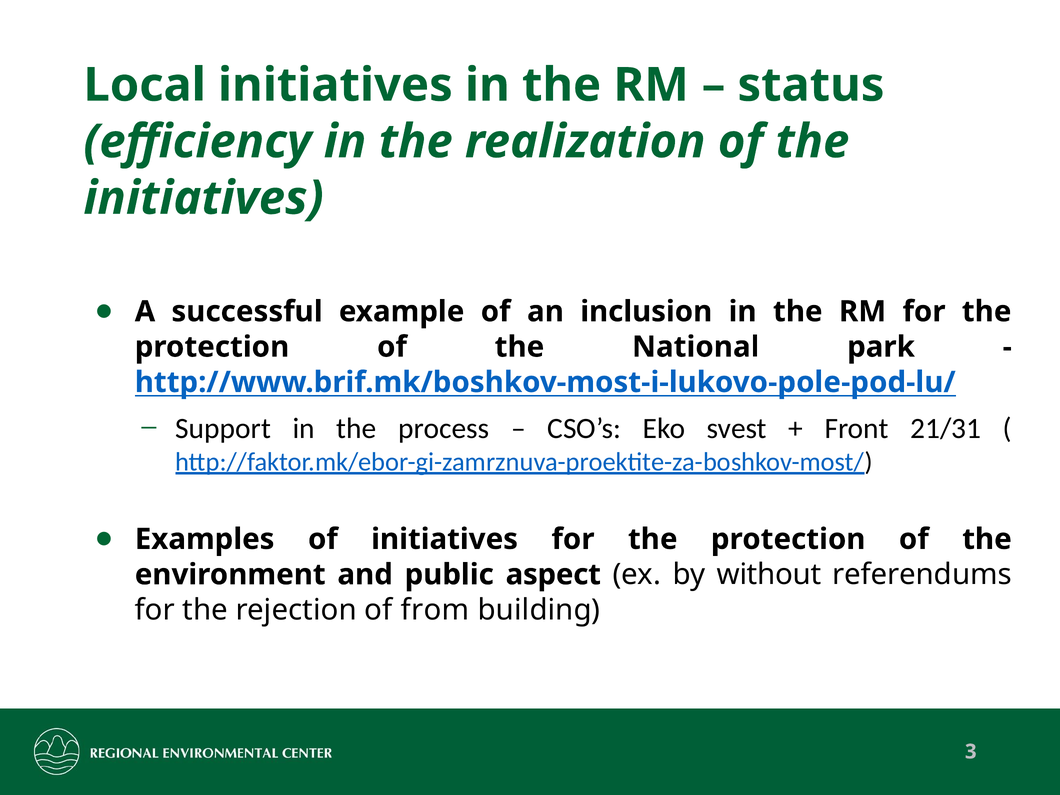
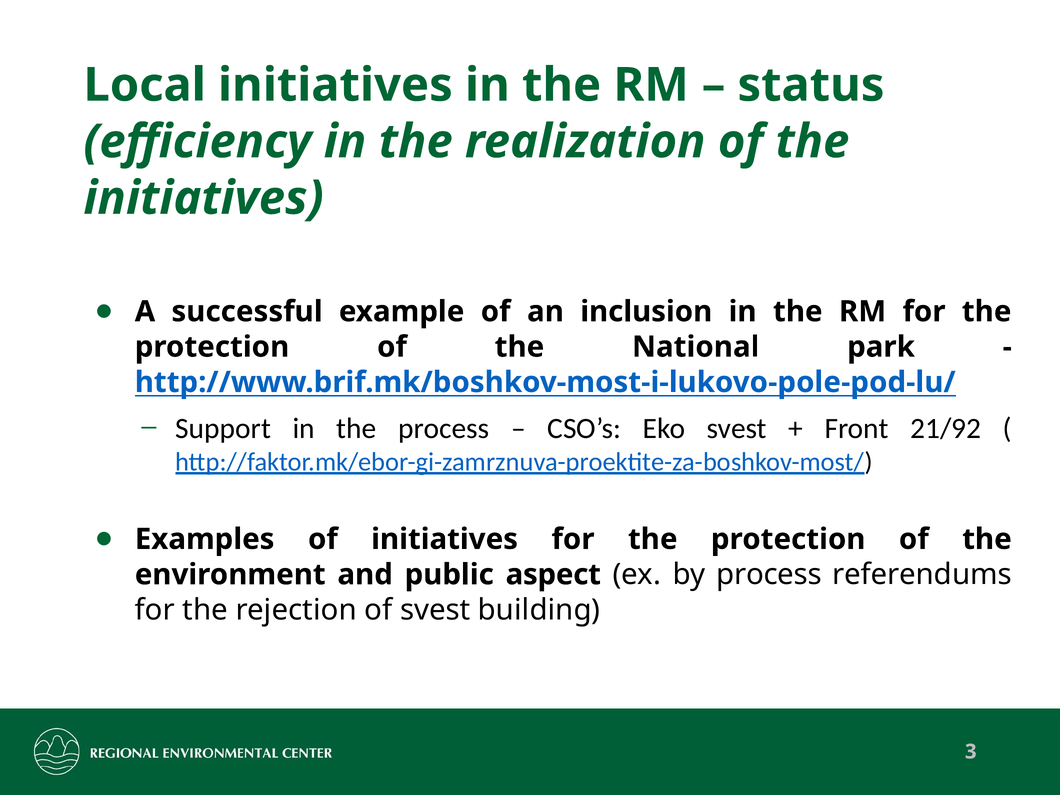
21/31: 21/31 -> 21/92 (946, 428)
by without: without -> process (769, 575)
of from: from -> svest (435, 610)
